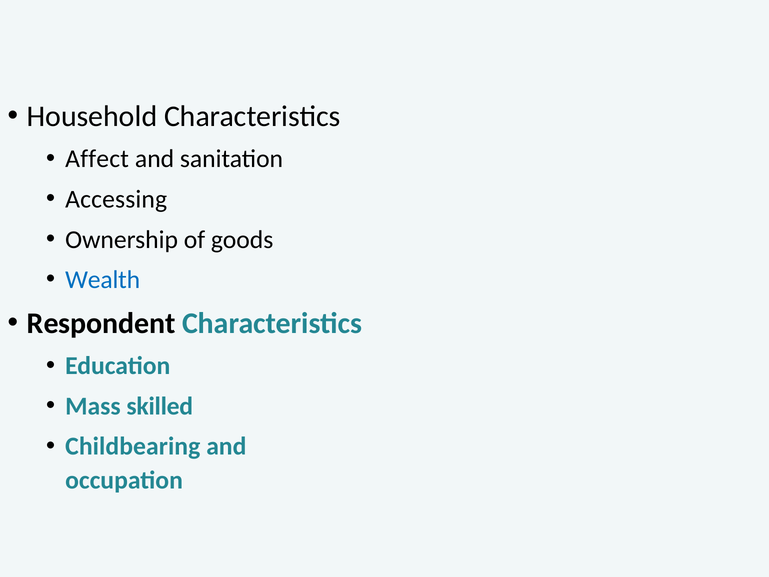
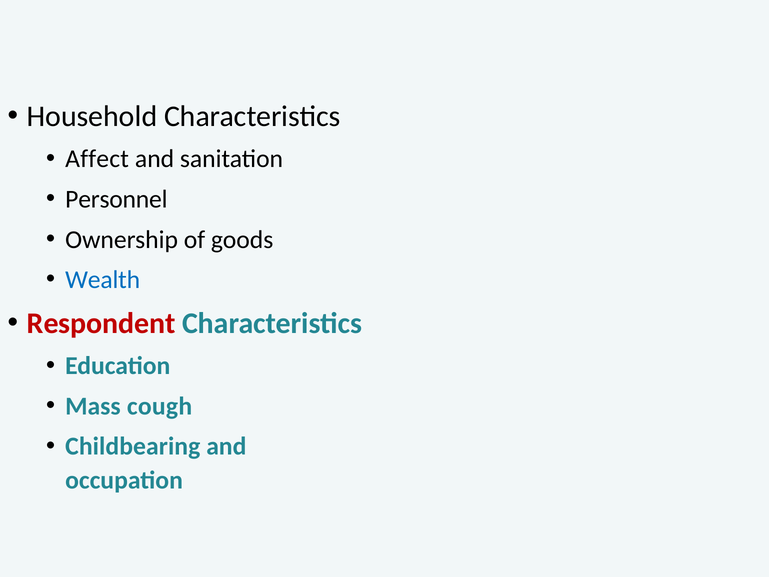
Accessing: Accessing -> Personnel (116, 199)
Respondent colour: black -> red (101, 323)
skilled: skilled -> cough (160, 406)
